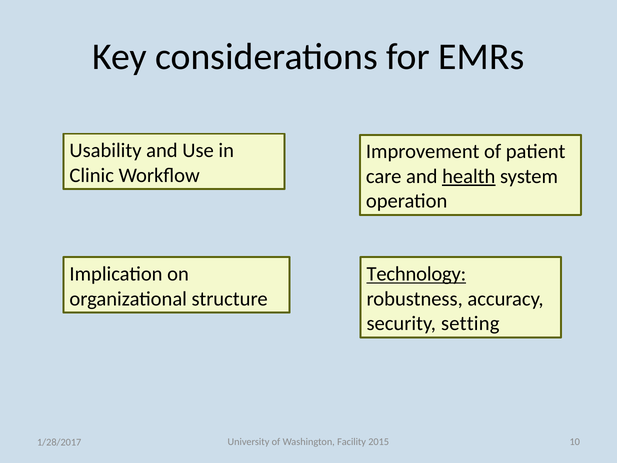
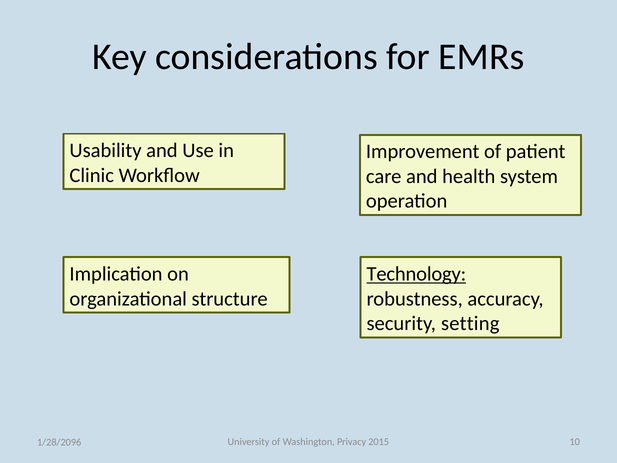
health underline: present -> none (469, 176)
Facility: Facility -> Privacy (352, 442)
1/28/2017: 1/28/2017 -> 1/28/2096 (59, 442)
